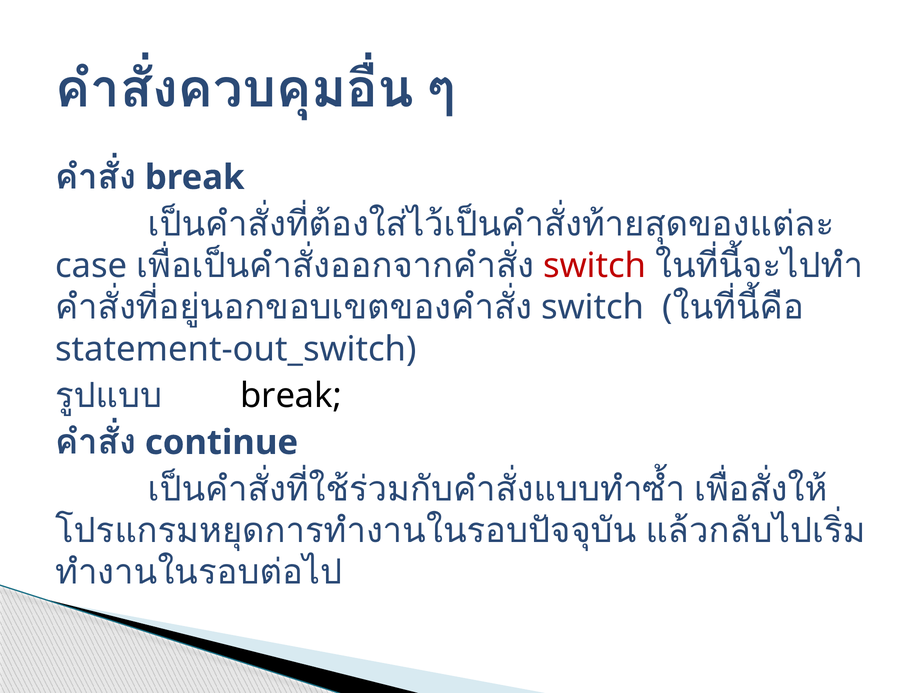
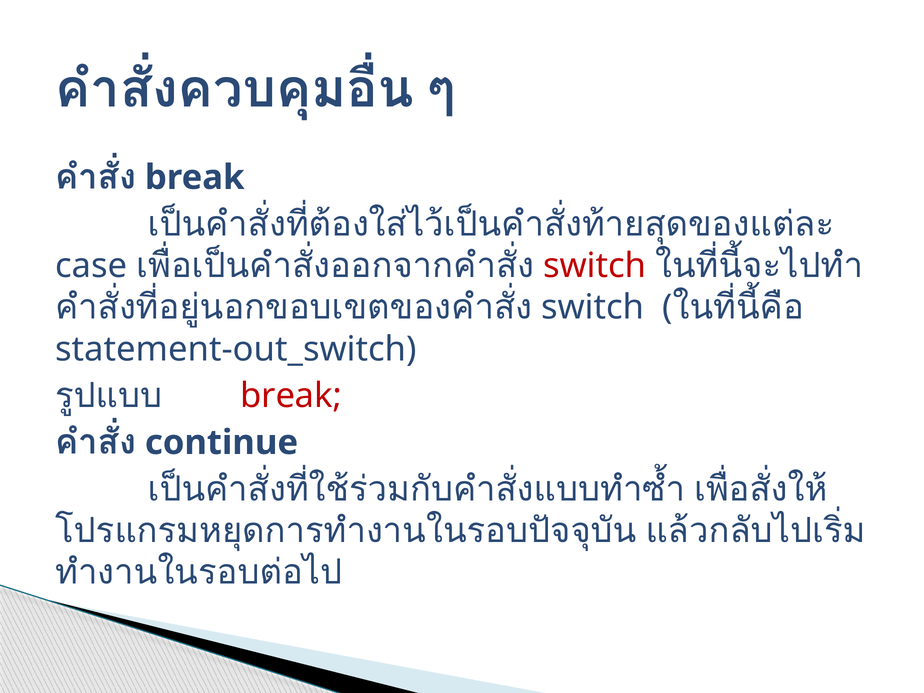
break colour: black -> red (291, 396)
